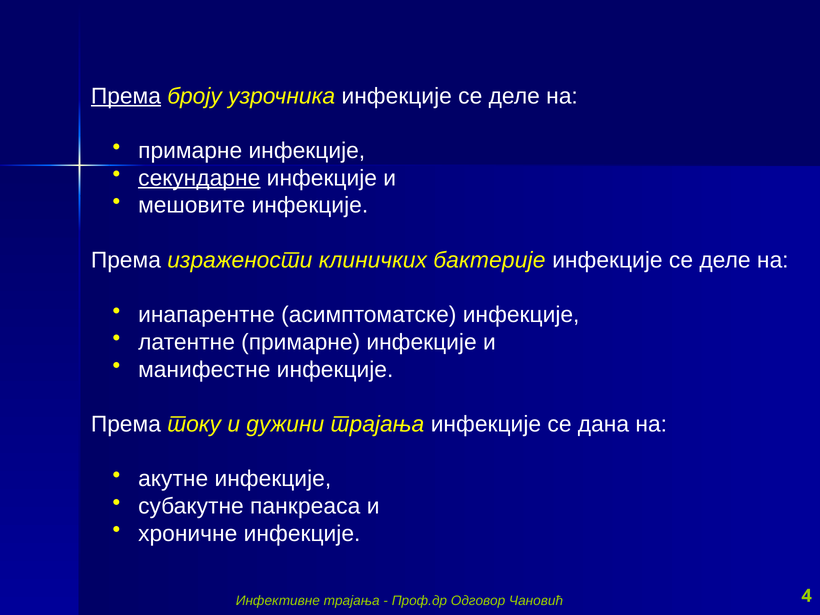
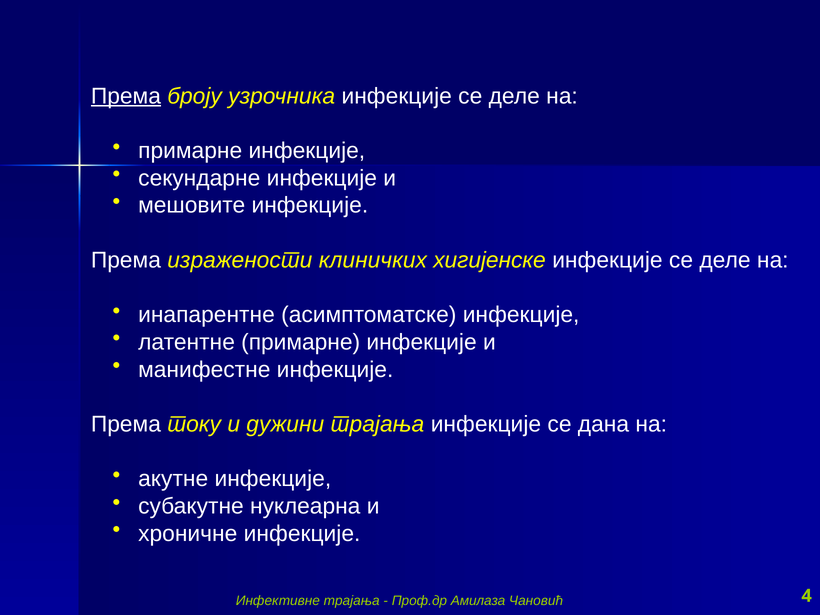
секундарне underline: present -> none (199, 178)
бактерије: бактерије -> хигијенске (490, 260)
панкреаса: панкреаса -> нуклеарна (305, 506)
Одговор: Одговор -> Амилаза (478, 601)
